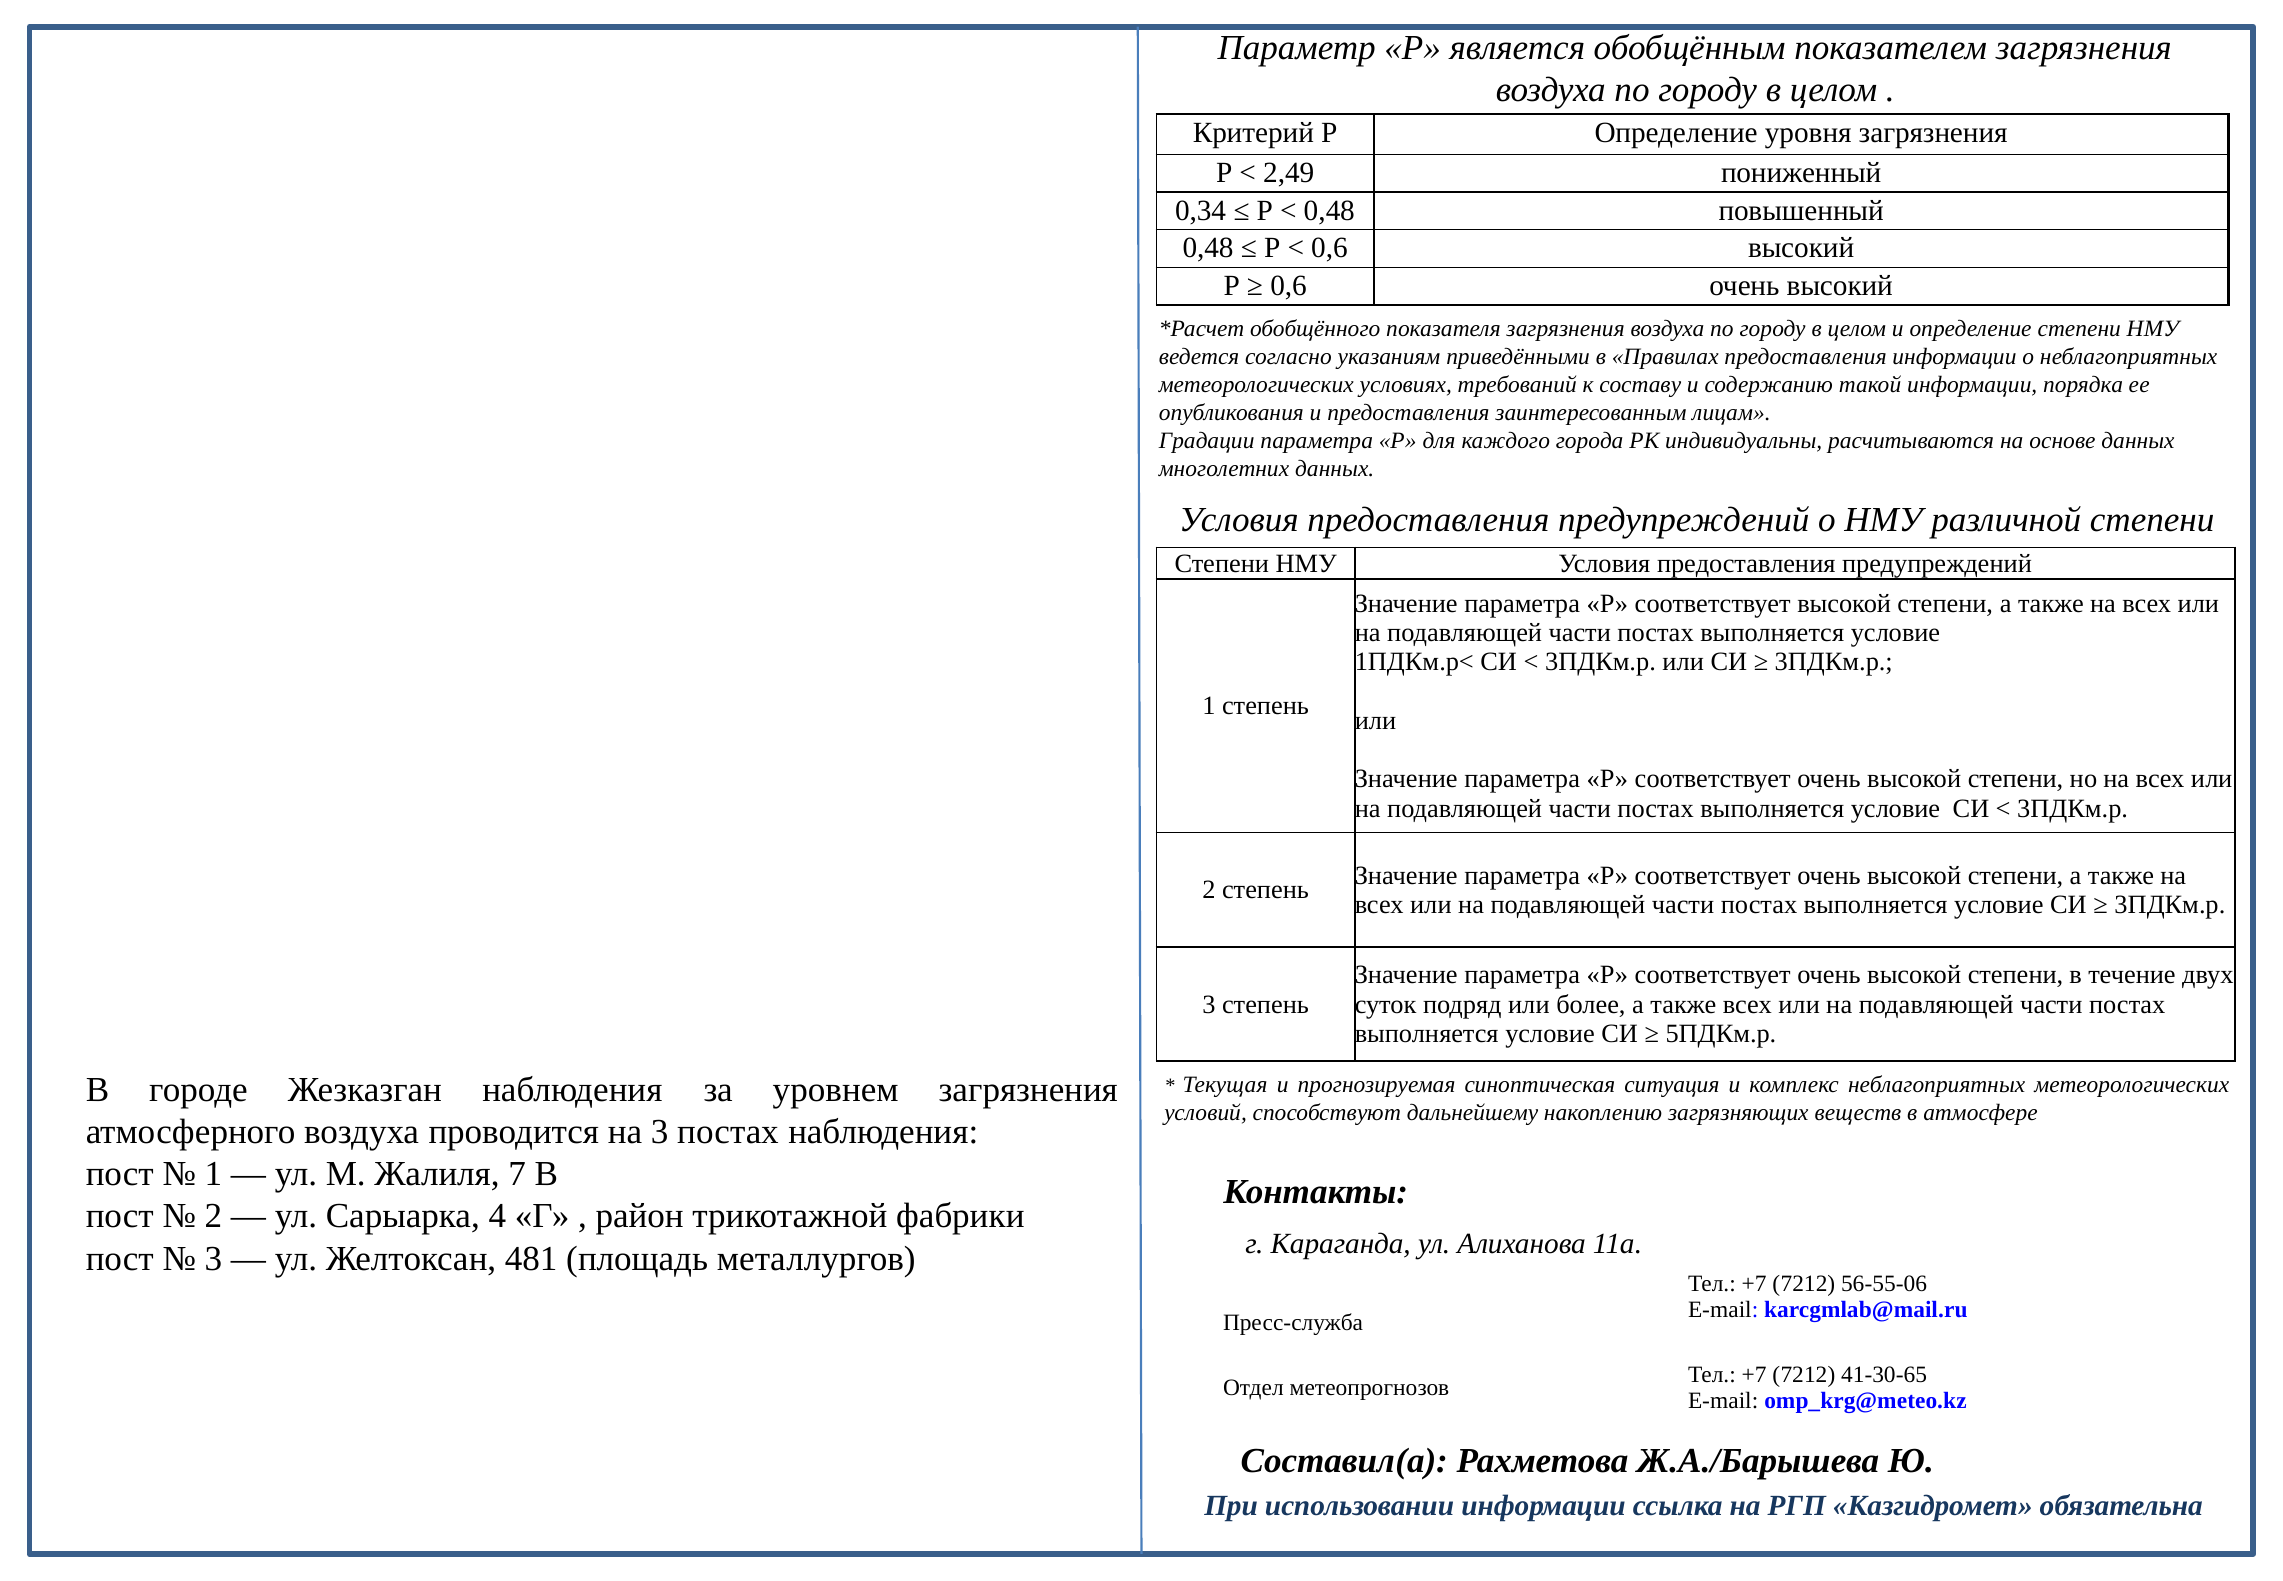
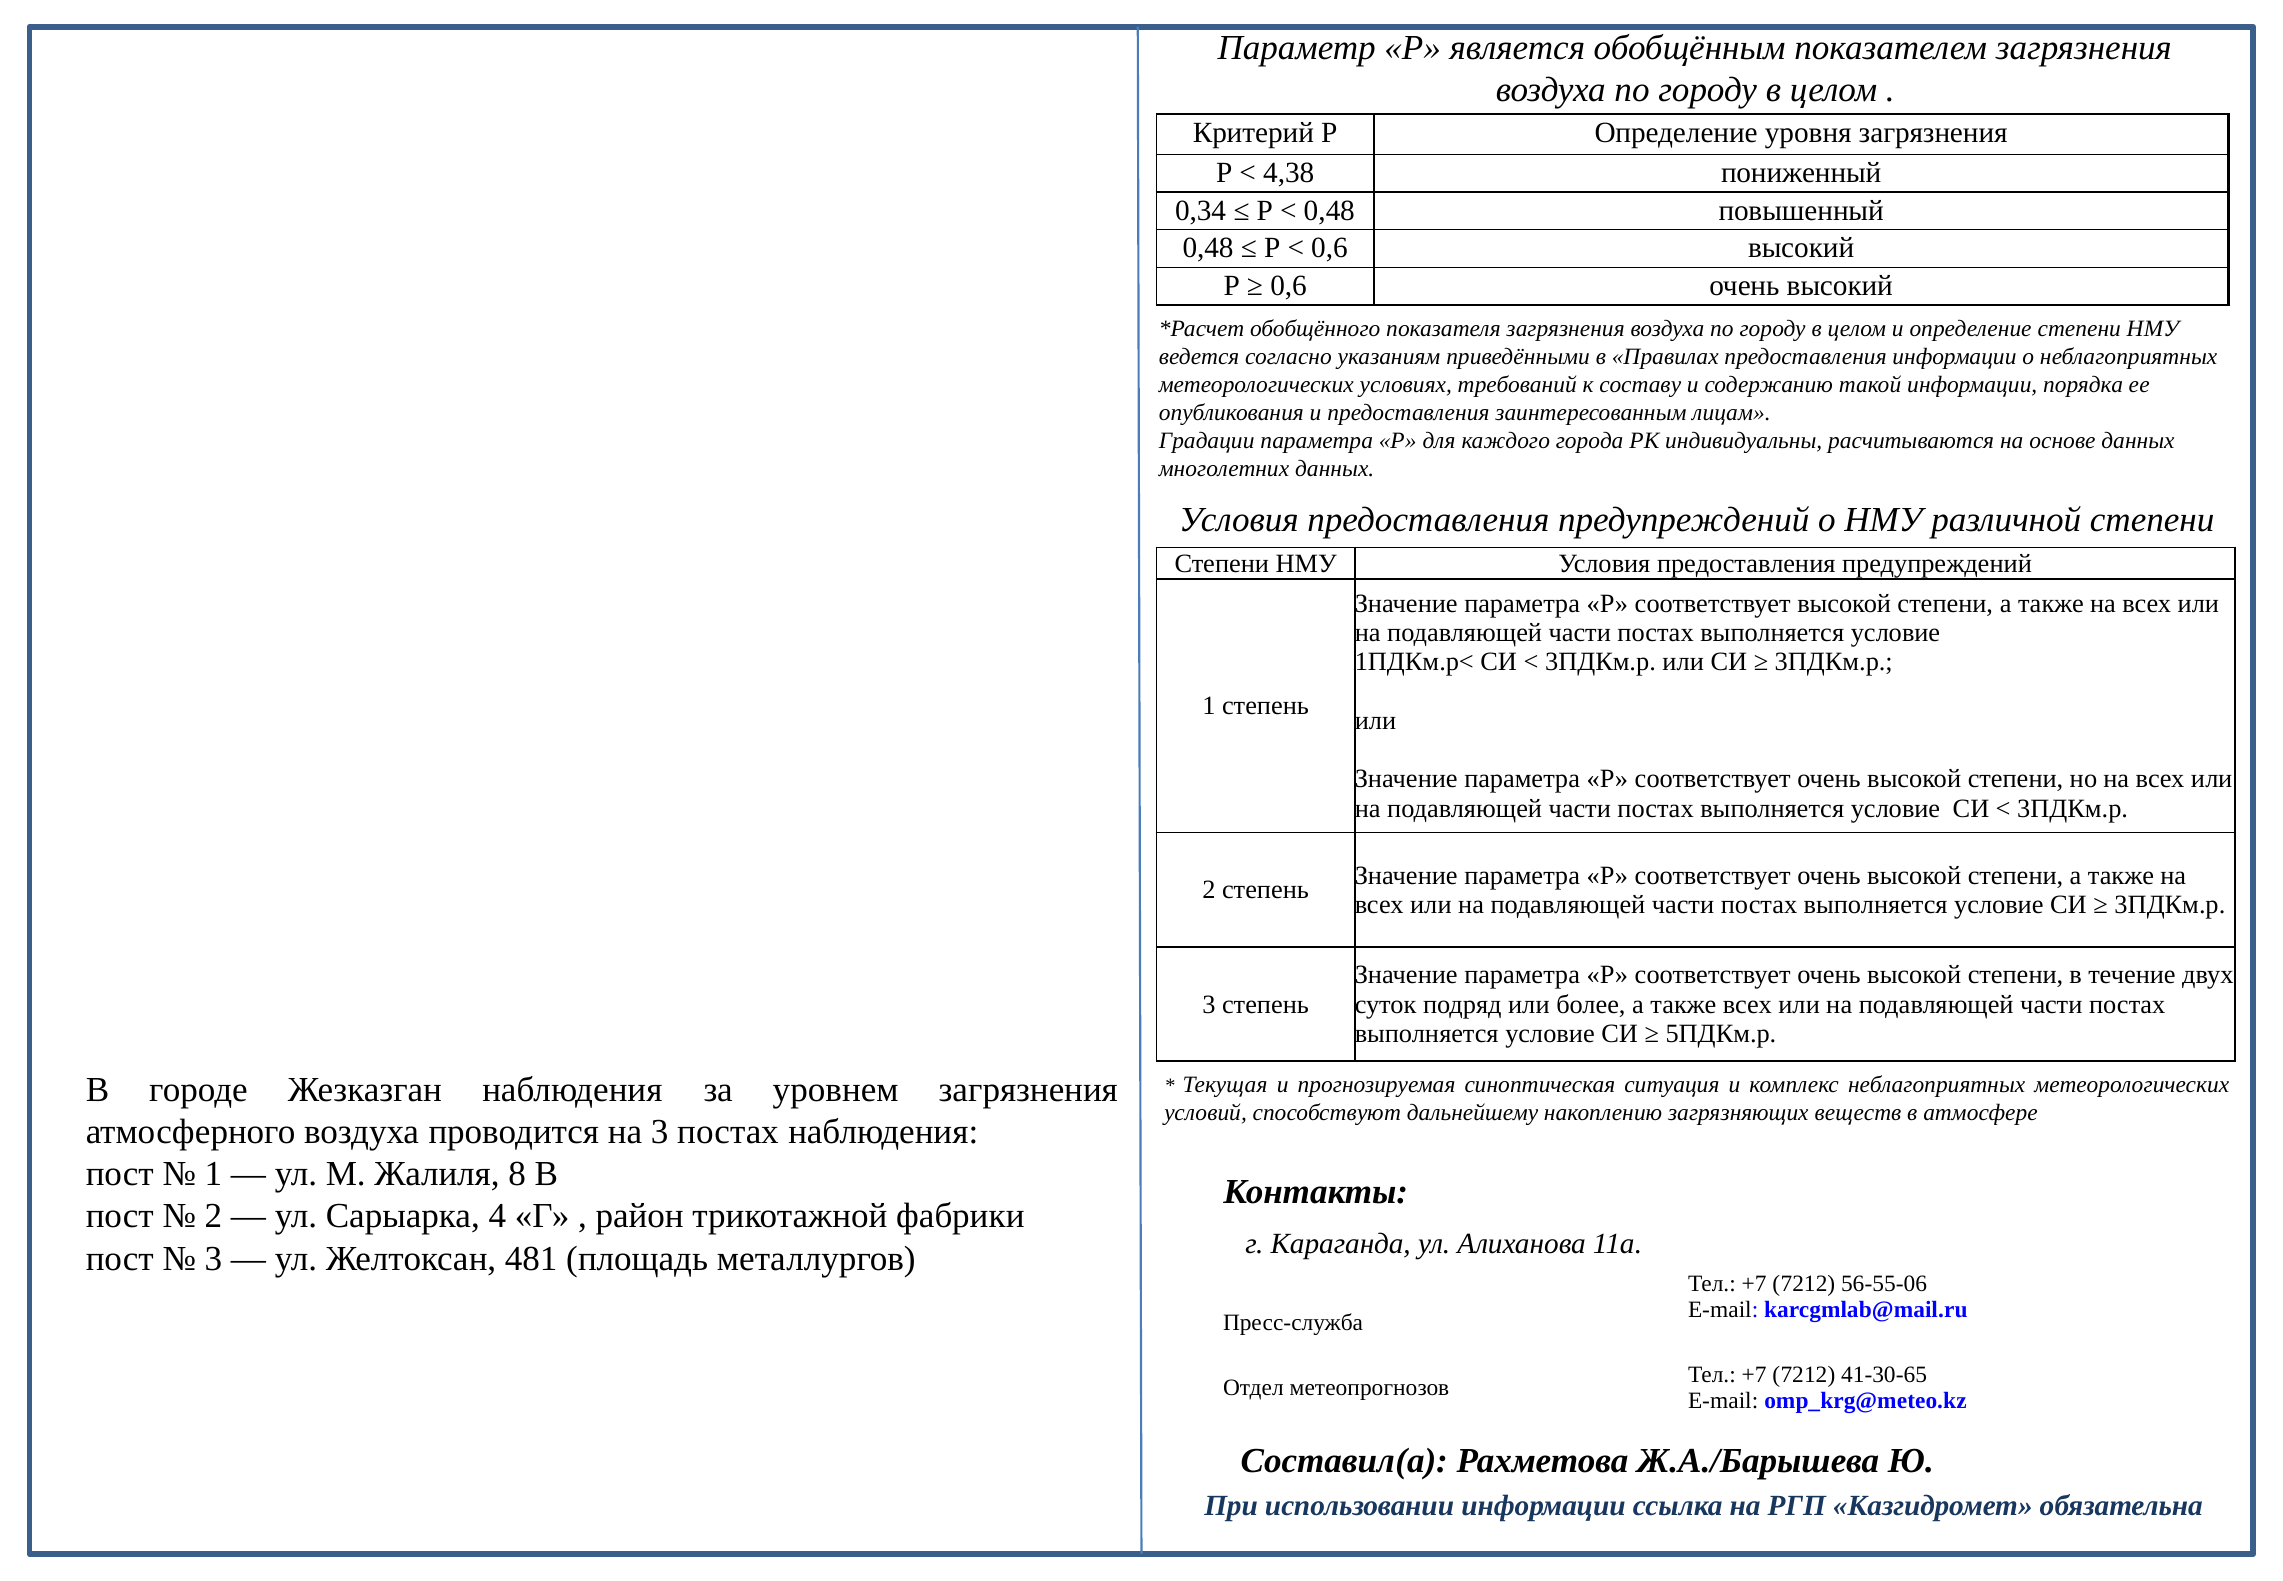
2,49: 2,49 -> 4,38 (1289, 173)
7: 7 -> 8 (517, 1174)
